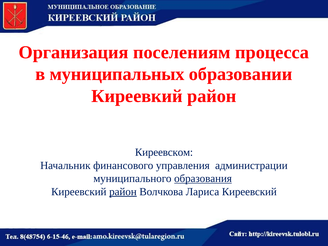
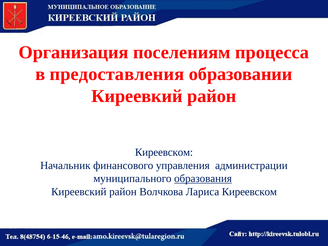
муниципальных: муниципальных -> предоставления (117, 74)
район underline: present -> none (123, 192)
Лариса Киреевский: Киреевский -> Киреевском (249, 192)
